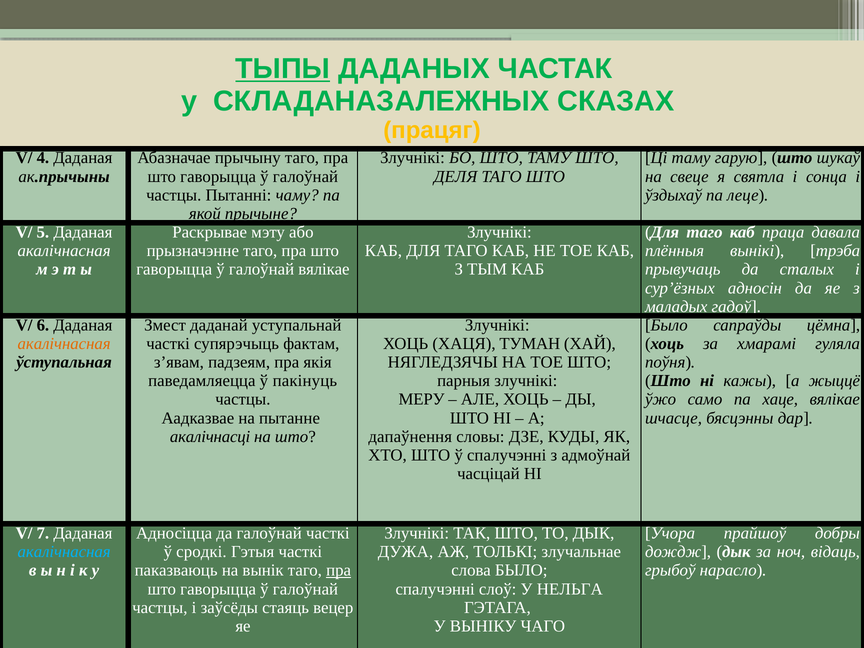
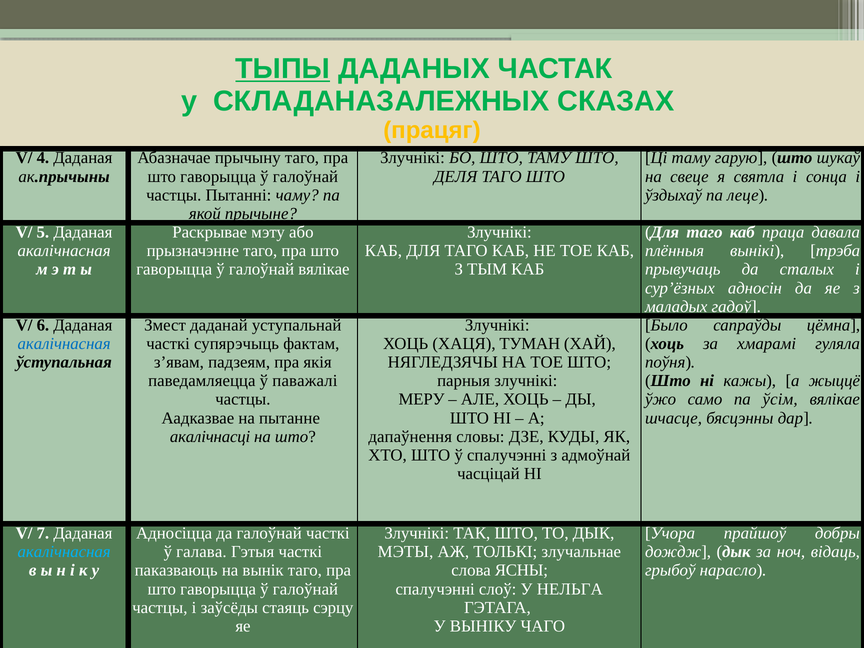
акалічнасная colour: orange -> blue (64, 344)
пакінуць: пакінуць -> паважалі (305, 381)
хаце: хаце -> ўсім (780, 399)
сродкі: сродкі -> галава (201, 552)
ДУЖА: ДУЖА -> МЭТЫ (406, 552)
пра underline: present -> none (339, 570)
слова БЫЛО: БЫЛО -> ЯСНЫ (521, 570)
вецер: вецер -> сэрцу (333, 608)
